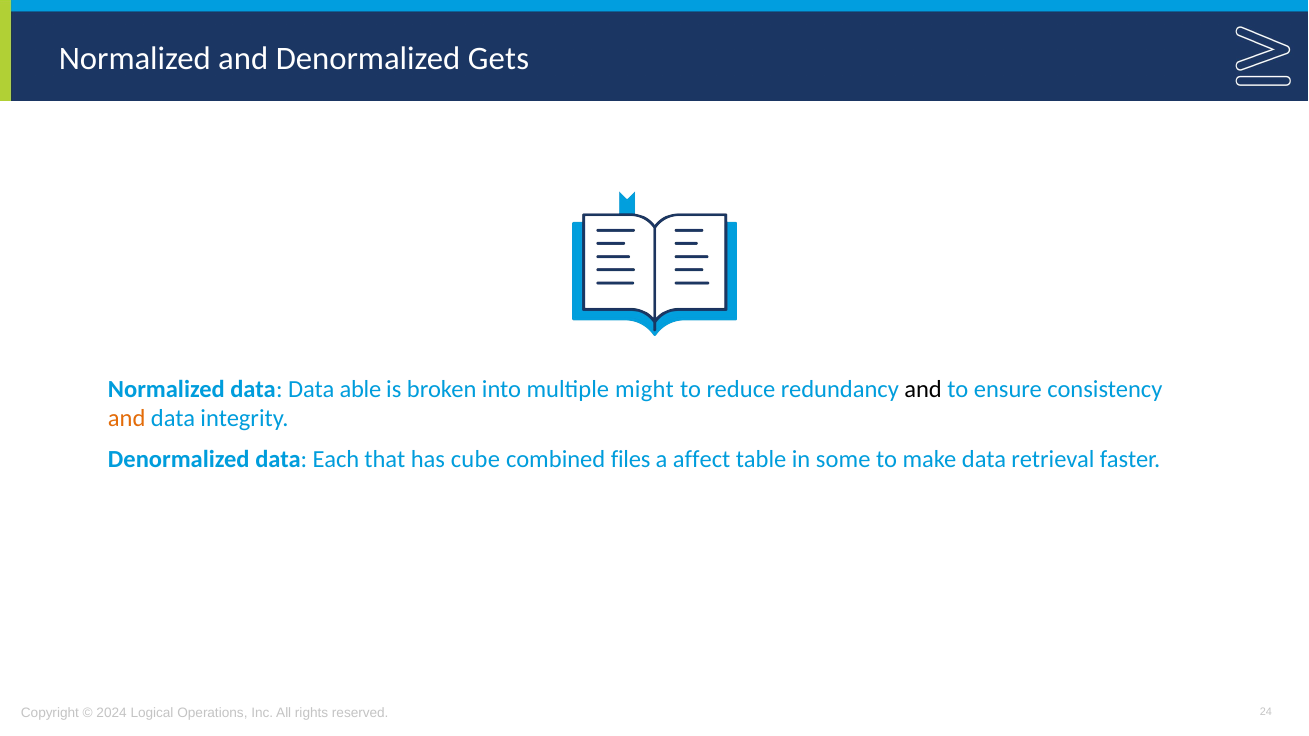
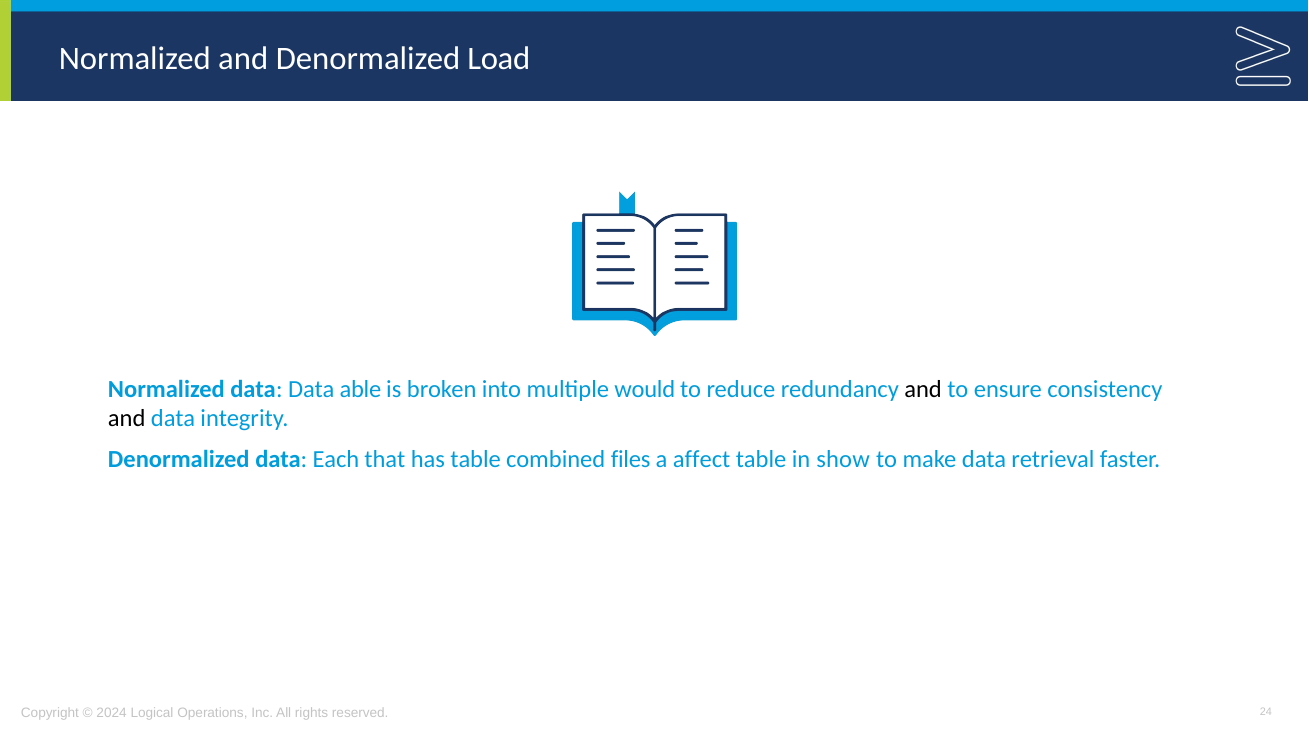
Gets: Gets -> Load (499, 58)
might: might -> would (645, 390)
and colour: orange -> black (127, 419)
has cube: cube -> table (476, 459)
some: some -> show (843, 459)
